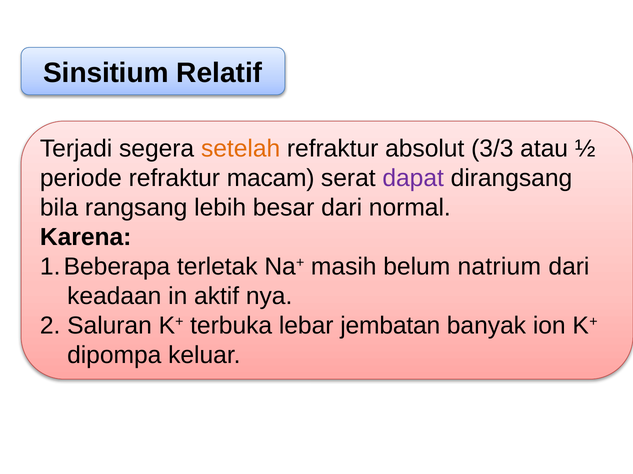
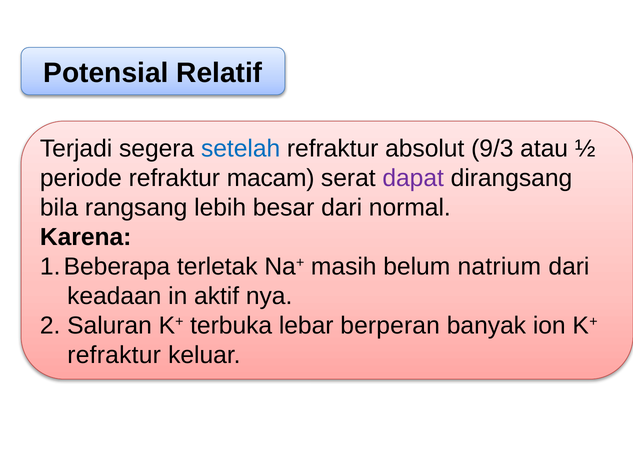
Sinsitium: Sinsitium -> Potensial (106, 73)
setelah colour: orange -> blue (241, 149)
3/3: 3/3 -> 9/3 (492, 149)
jembatan: jembatan -> berperan (390, 326)
dipompa: dipompa -> refraktur (114, 356)
